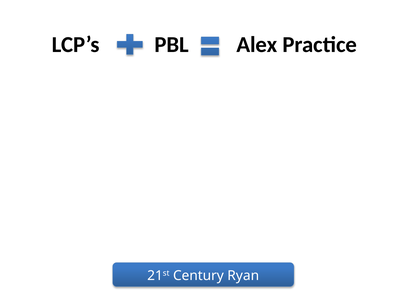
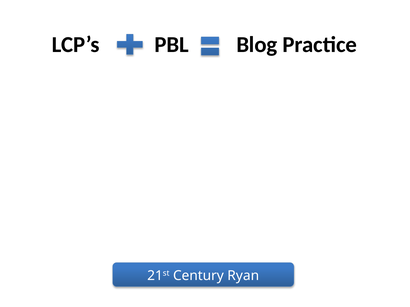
Alex: Alex -> Blog (257, 45)
